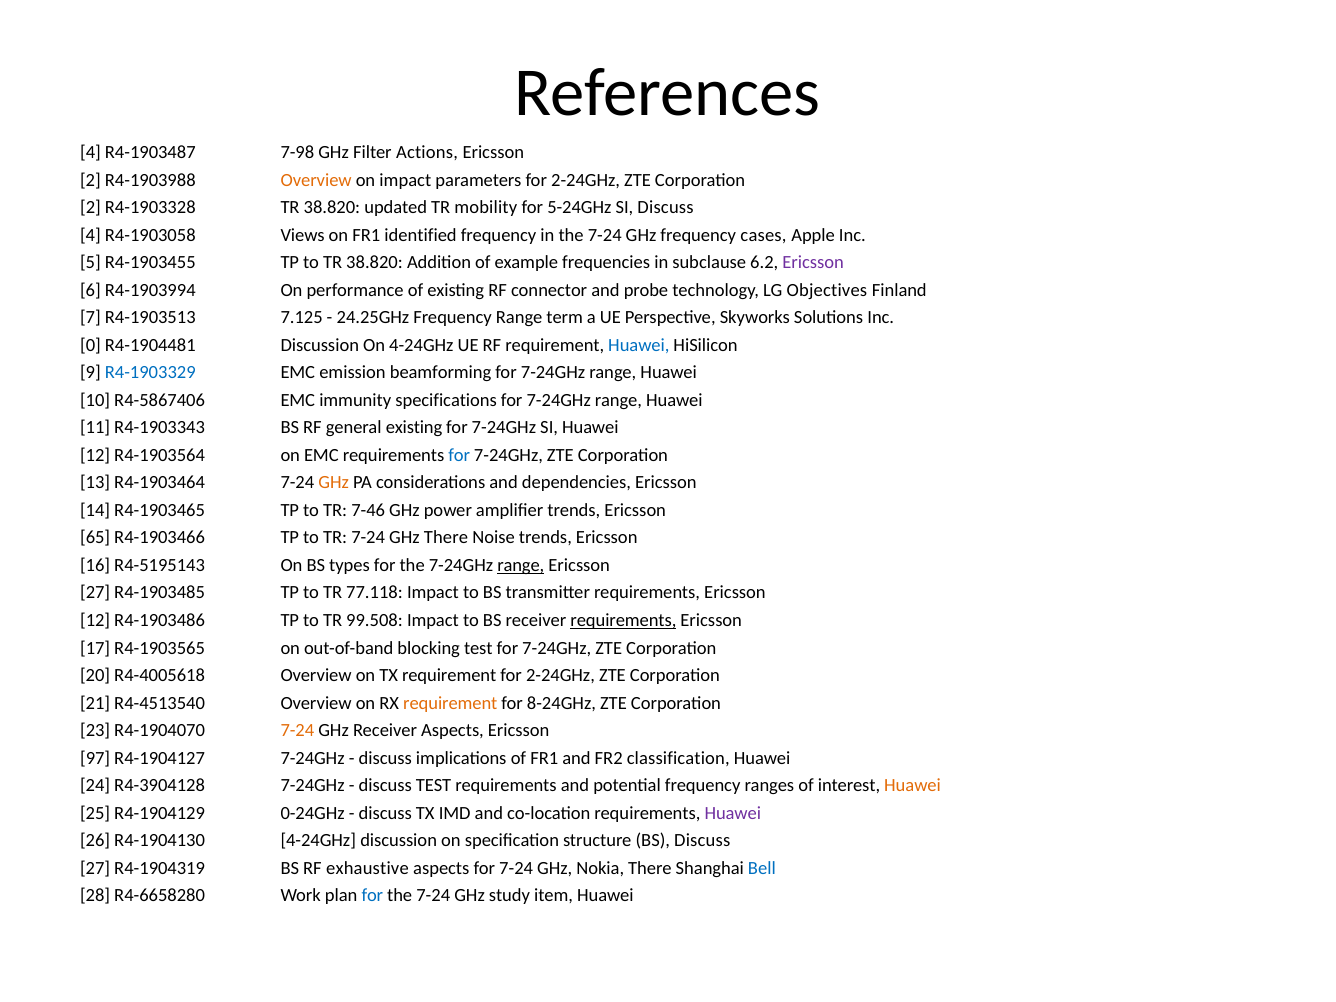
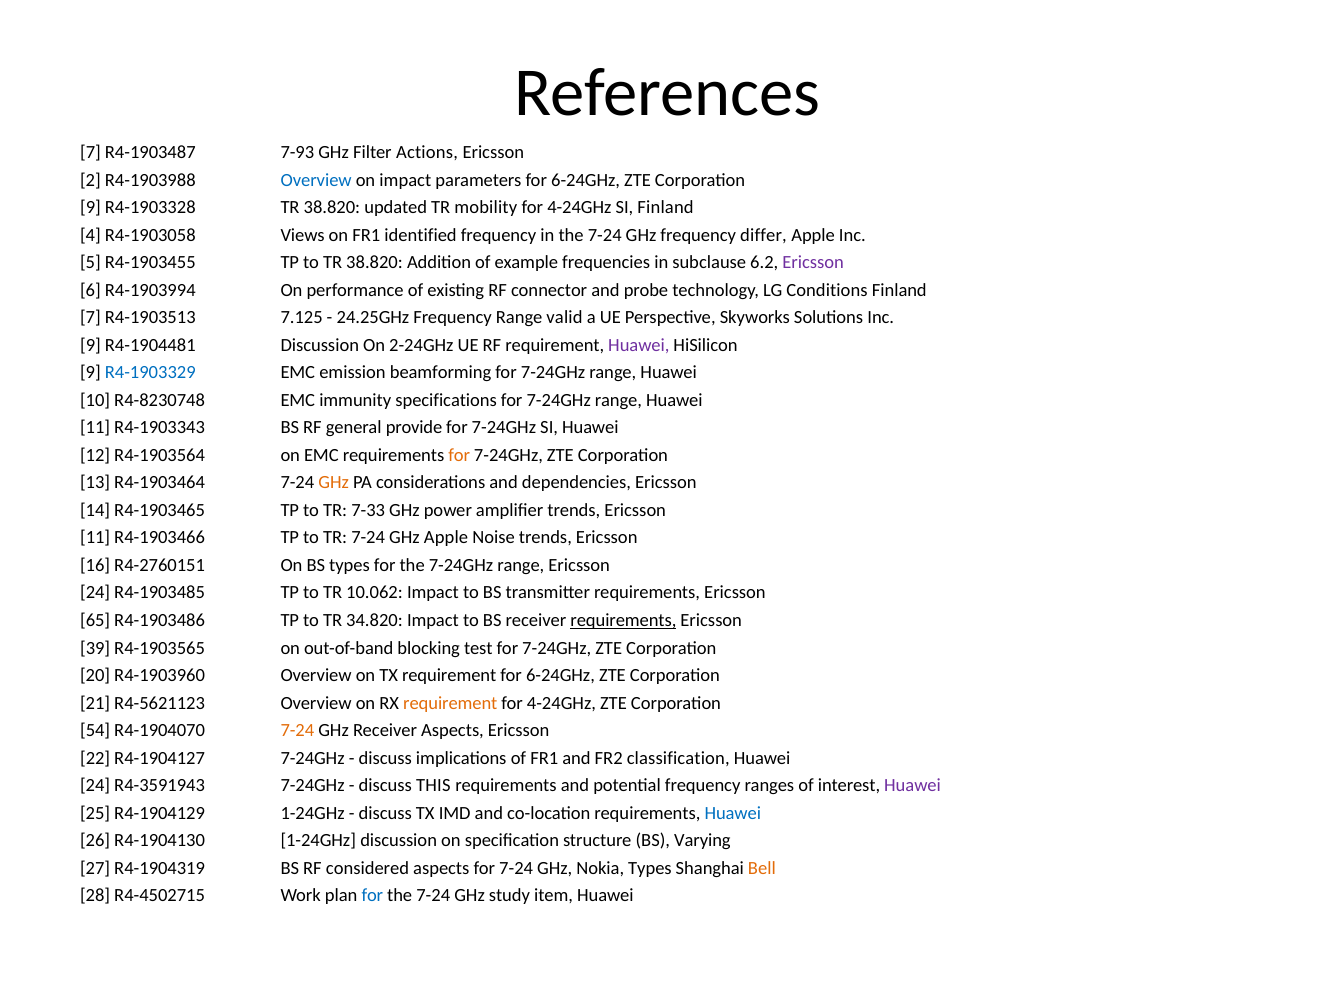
4: 4 -> 7 (90, 153)
7-98: 7-98 -> 7-93 (297, 153)
Overview colour: orange -> blue (316, 180)
parameters for 2-24GHz: 2-24GHz -> 6-24GHz (586, 180)
2: 2 -> 9 (90, 208)
5-24GHz: 5-24GHz -> 4-24GHz (579, 208)
SI Discuss: Discuss -> Finland (666, 208)
cases: cases -> differ (764, 235)
Objectives: Objectives -> Conditions (827, 290)
term: term -> valid (565, 318)
0: 0 -> 9 (90, 345)
On 4-24GHz: 4-24GHz -> 2-24GHz (421, 345)
Huawei colour: blue -> purple (639, 345)
R4-5867406: R4-5867406 -> R4-8230748 (160, 400)
general existing: existing -> provide (414, 428)
for colour: blue -> orange (459, 455)
7-46: 7-46 -> 7-33 (368, 510)
65: 65 -> 11 (95, 538)
GHz There: There -> Apple (446, 538)
R4-5195143: R4-5195143 -> R4-2760151 (160, 565)
range underline: present -> none (521, 565)
27: 27 -> 24 (95, 593)
77.118: 77.118 -> 10.062 (374, 593)
12: 12 -> 65 (95, 620)
99.508: 99.508 -> 34.820 (374, 620)
17: 17 -> 39 (95, 648)
R4-4005618: R4-4005618 -> R4-1903960 (160, 675)
requirement for 2-24GHz: 2-24GHz -> 6-24GHz (560, 675)
R4-4513540: R4-4513540 -> R4-5621123 (160, 703)
8-24GHz: 8-24GHz -> 4-24GHz (561, 703)
23: 23 -> 54 (95, 730)
97: 97 -> 22 (95, 758)
R4-3904128: R4-3904128 -> R4-3591943 (160, 785)
discuss TEST: TEST -> THIS (433, 785)
Huawei colour: orange -> purple (913, 785)
R4-1904129 0-24GHz: 0-24GHz -> 1-24GHz (313, 813)
Huawei colour: purple -> blue (733, 813)
R4-1904130 4-24GHz: 4-24GHz -> 1-24GHz (318, 840)
BS Discuss: Discuss -> Varying (702, 840)
exhaustive: exhaustive -> considered (368, 868)
Nokia There: There -> Types (650, 868)
Bell colour: blue -> orange (762, 868)
R4-6658280: R4-6658280 -> R4-4502715 (160, 895)
